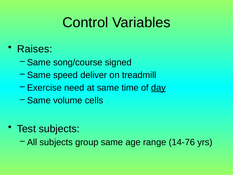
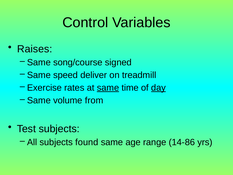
need: need -> rates (74, 88)
same underline: none -> present (108, 88)
cells: cells -> from (94, 100)
group: group -> found (87, 142)
14-76: 14-76 -> 14-86 (182, 142)
